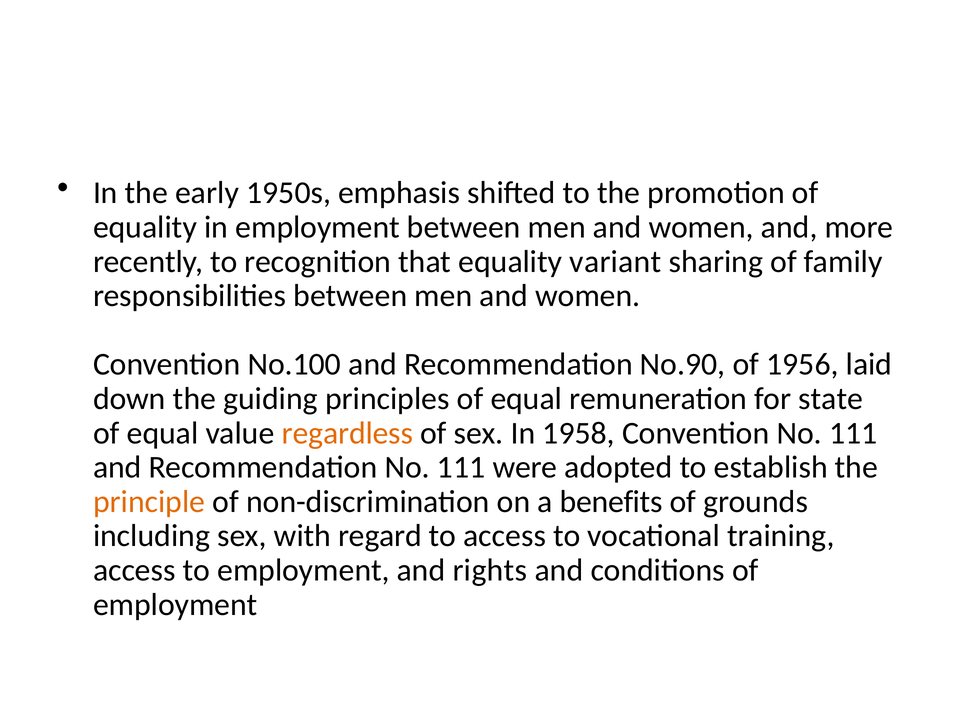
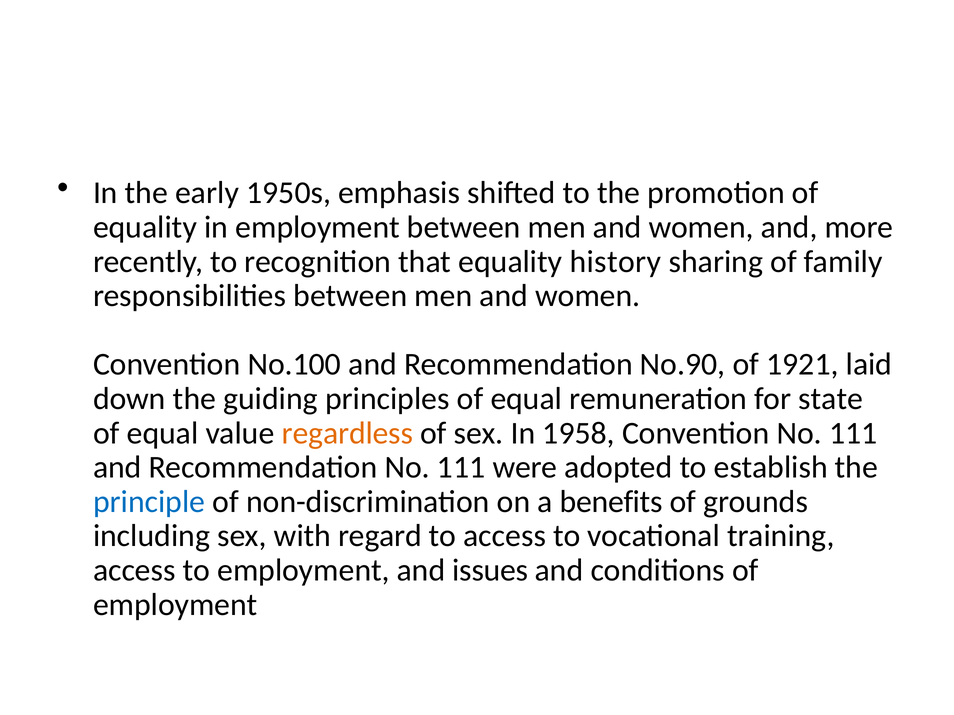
variant: variant -> history (615, 262)
1956: 1956 -> 1921 (802, 365)
principle colour: orange -> blue (149, 502)
rights: rights -> issues (490, 571)
